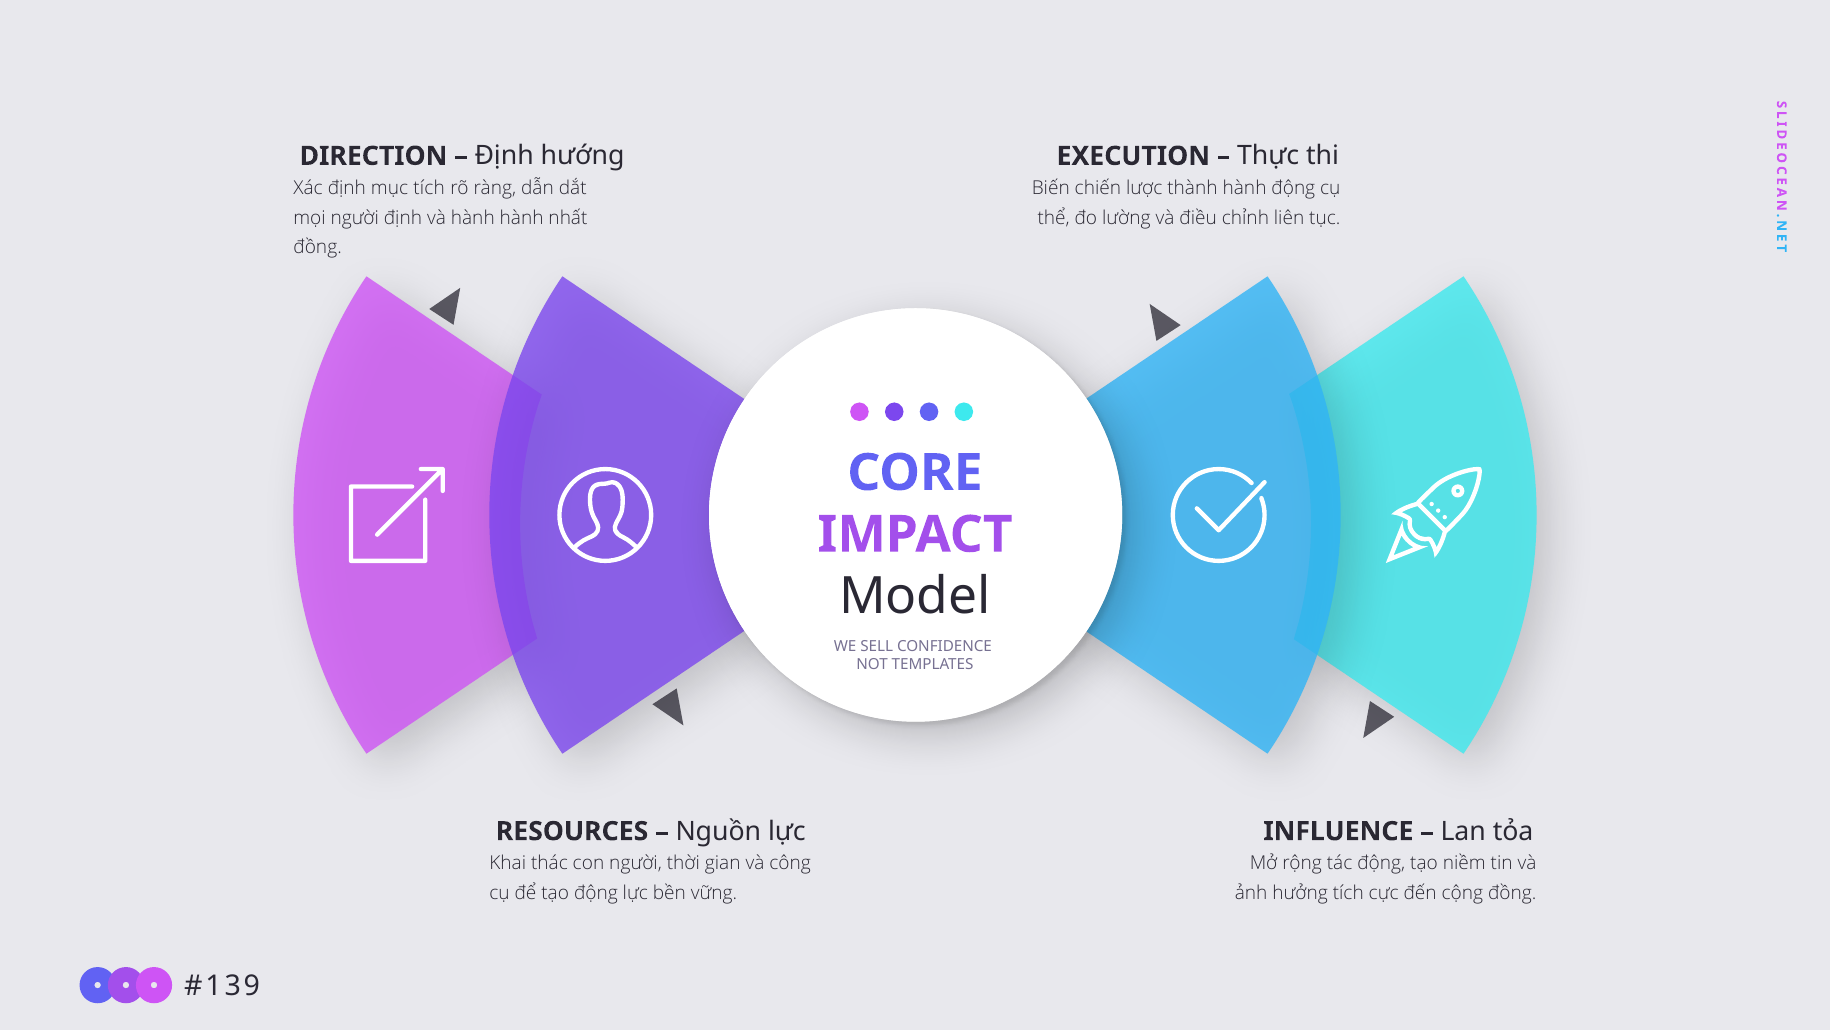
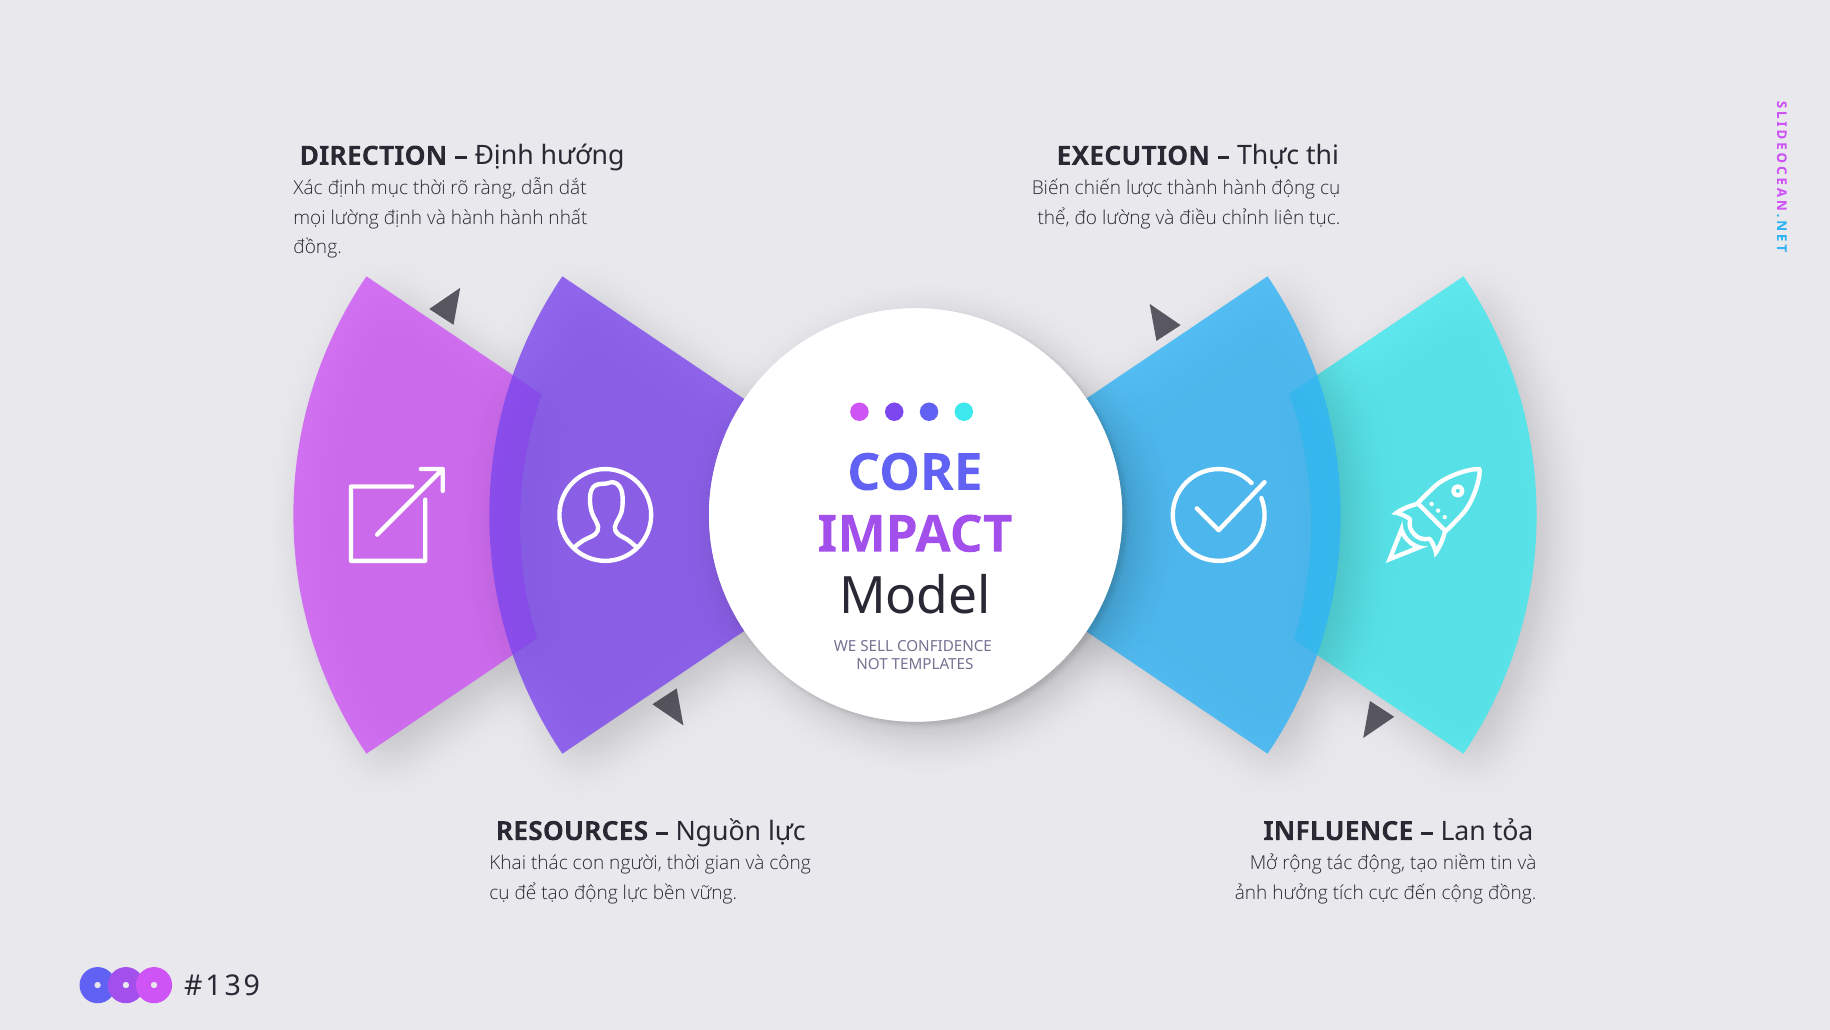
mục tích: tích -> thời (429, 188)
mọi người: người -> lường (355, 218)
